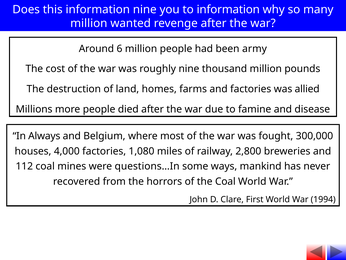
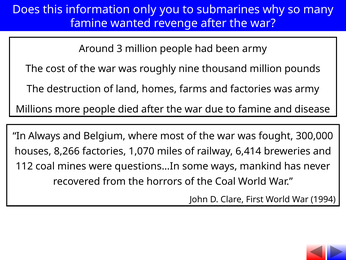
information nine: nine -> only (145, 9)
to information: information -> submarines (228, 9)
million: million -> famine (89, 23)
6: 6 -> 3 (119, 49)
was allied: allied -> army (307, 89)
4,000: 4,000 -> 8,266 (67, 151)
1,080: 1,080 -> 1,070 (142, 151)
2,800: 2,800 -> 6,414 (248, 151)
